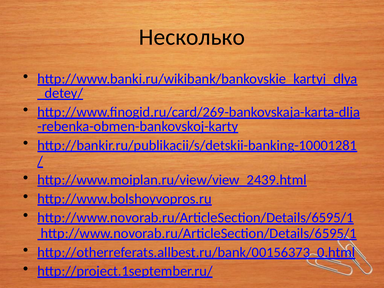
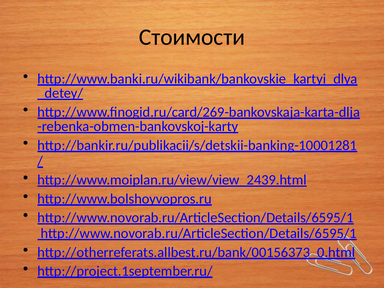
Несколько: Несколько -> Стоимости (192, 37)
